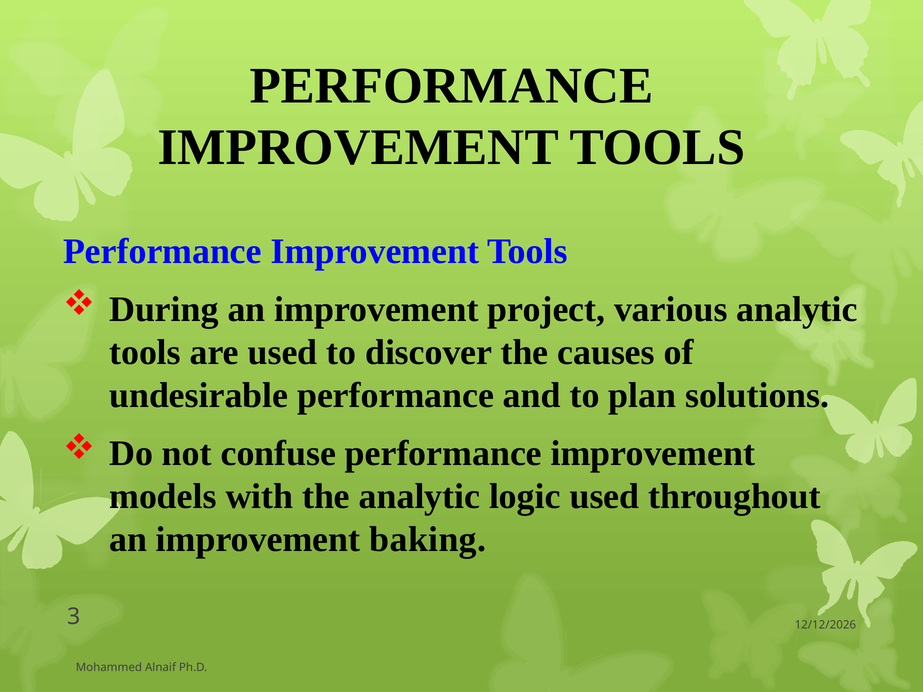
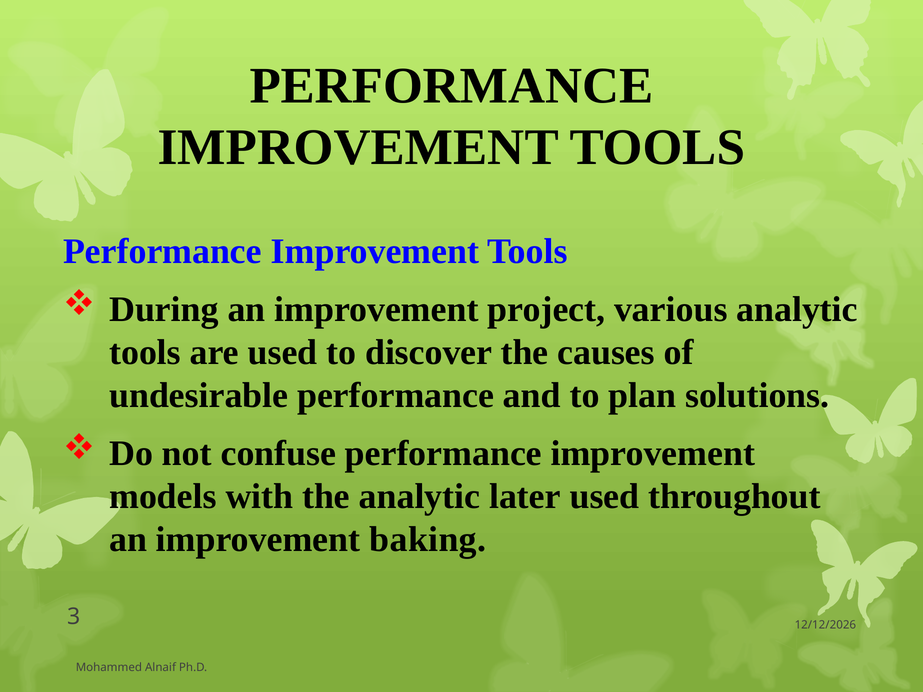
logic: logic -> later (525, 496)
